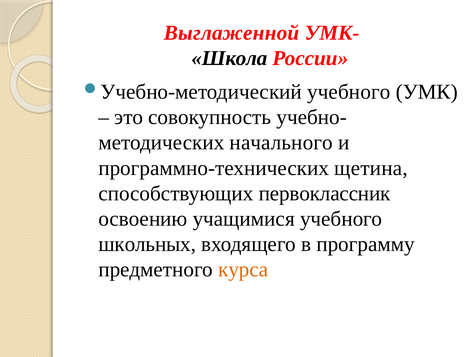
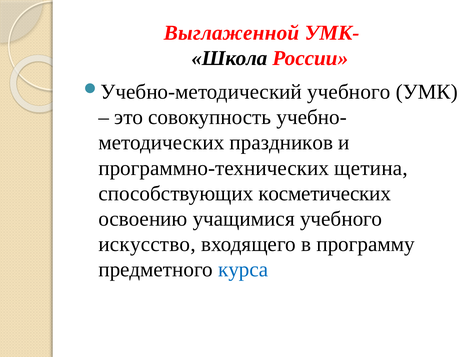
начального: начального -> праздников (281, 143)
первоклассник: первоклассник -> косметических (325, 193)
школьных: школьных -> искусство (147, 244)
курса colour: orange -> blue (243, 270)
